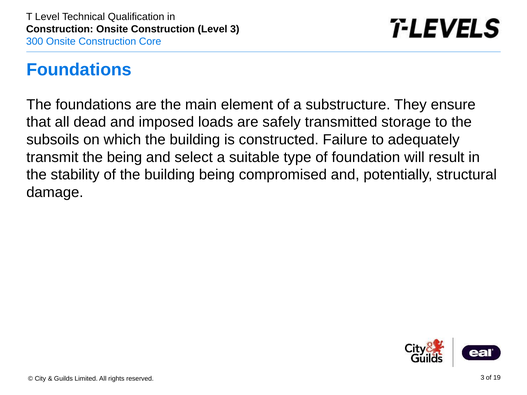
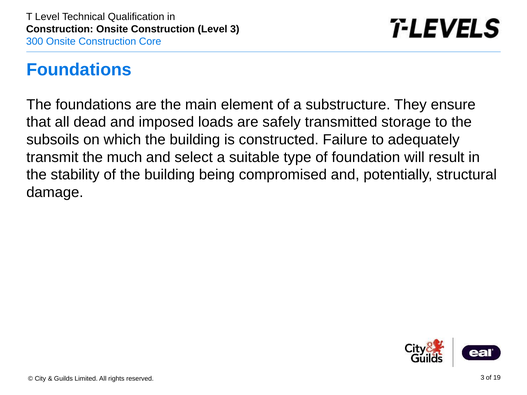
the being: being -> much (124, 157)
